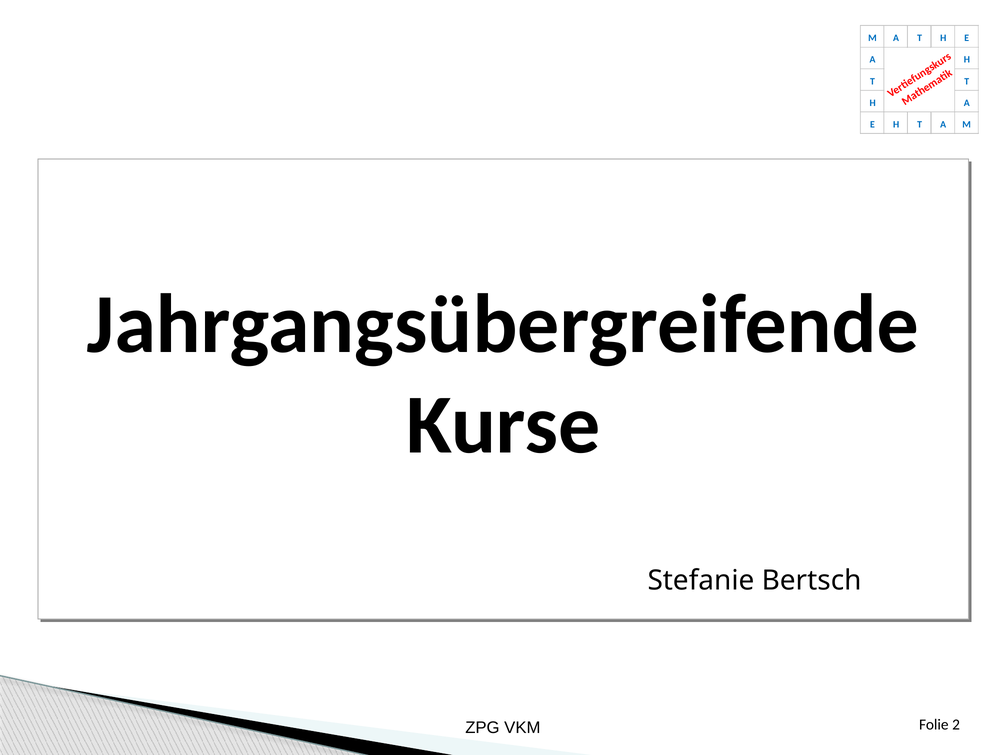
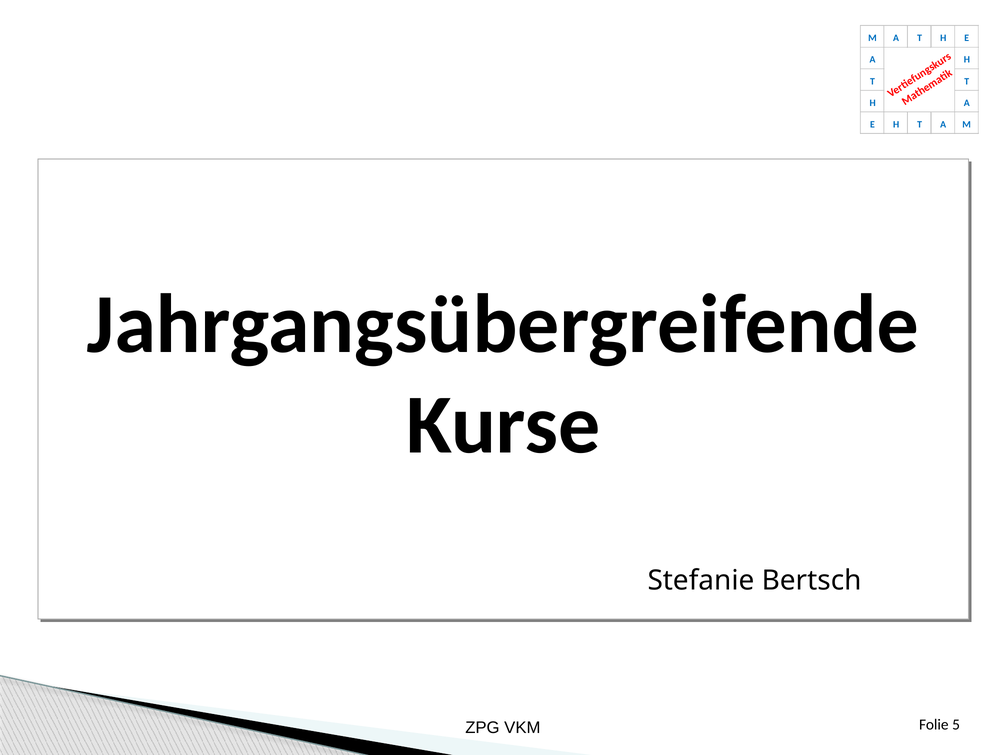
2: 2 -> 5 (956, 724)
